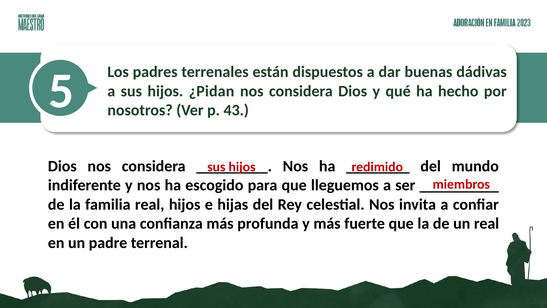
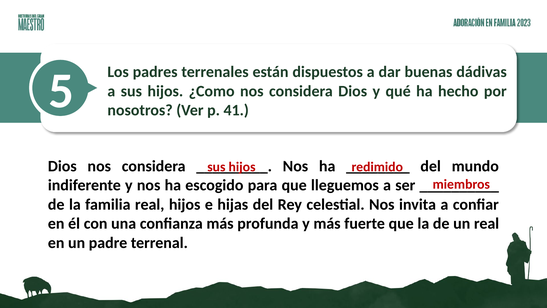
¿Pidan: ¿Pidan -> ¿Como (212, 91)
43: 43 -> 41 (236, 110)
